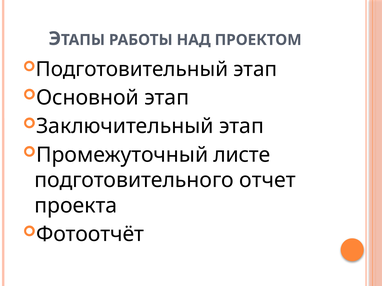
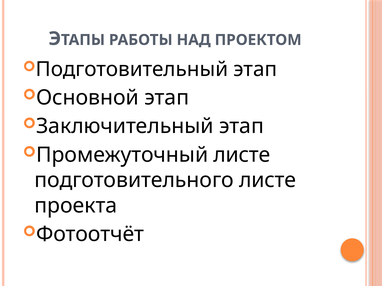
подготовительного отчет: отчет -> листе (268, 181)
